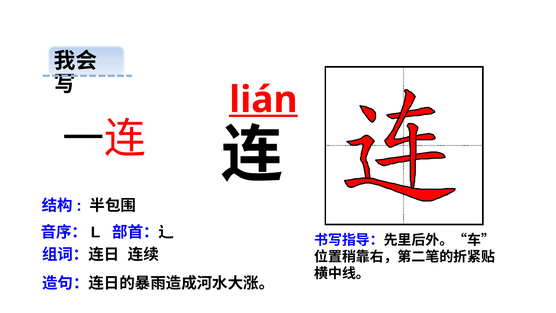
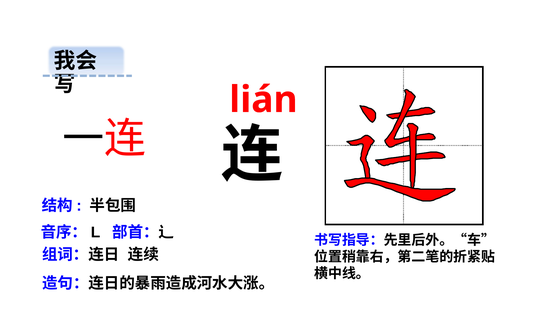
lián underline: present -> none (263, 100)
